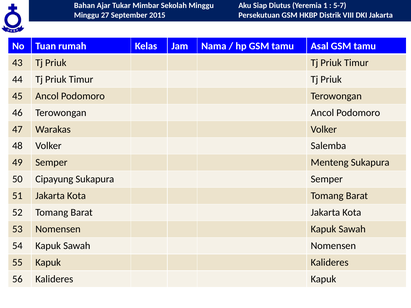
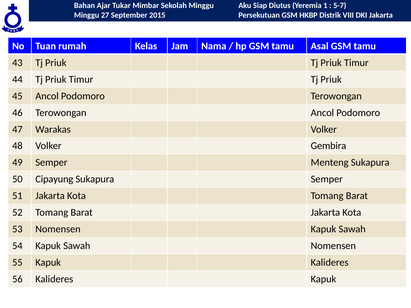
Salemba: Salemba -> Gembira (328, 146)
